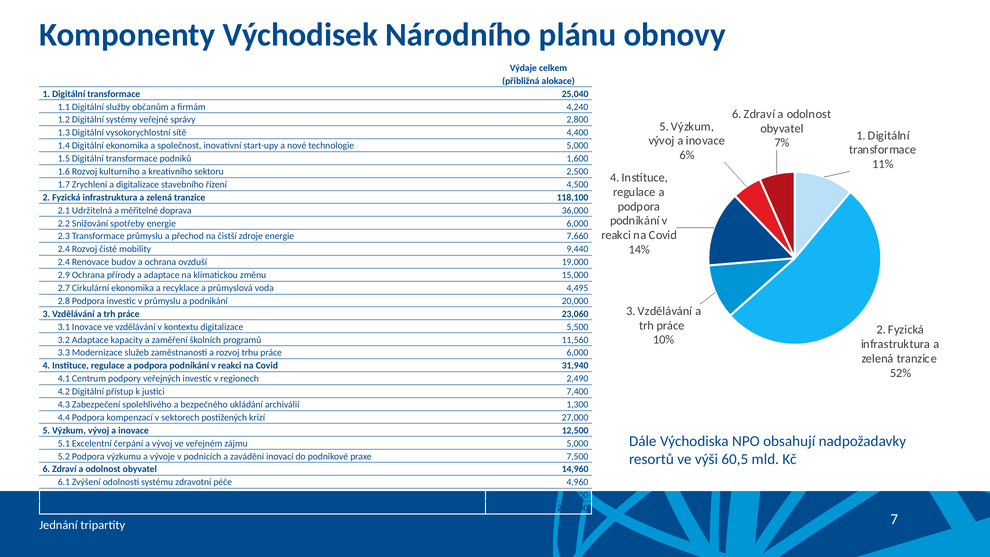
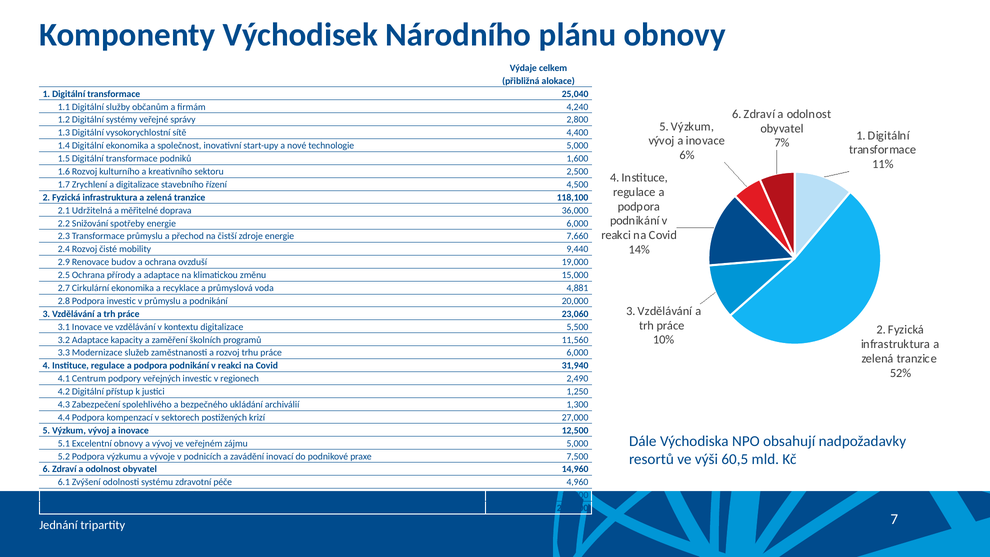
2.4: 2.4 -> 2.9 (64, 262)
2.9: 2.9 -> 2.5 (64, 275)
4,495: 4,495 -> 4,881 (577, 288)
7,400: 7,400 -> 1,250 (577, 392)
Excelentní čerpání: čerpání -> obnovy (128, 443)
